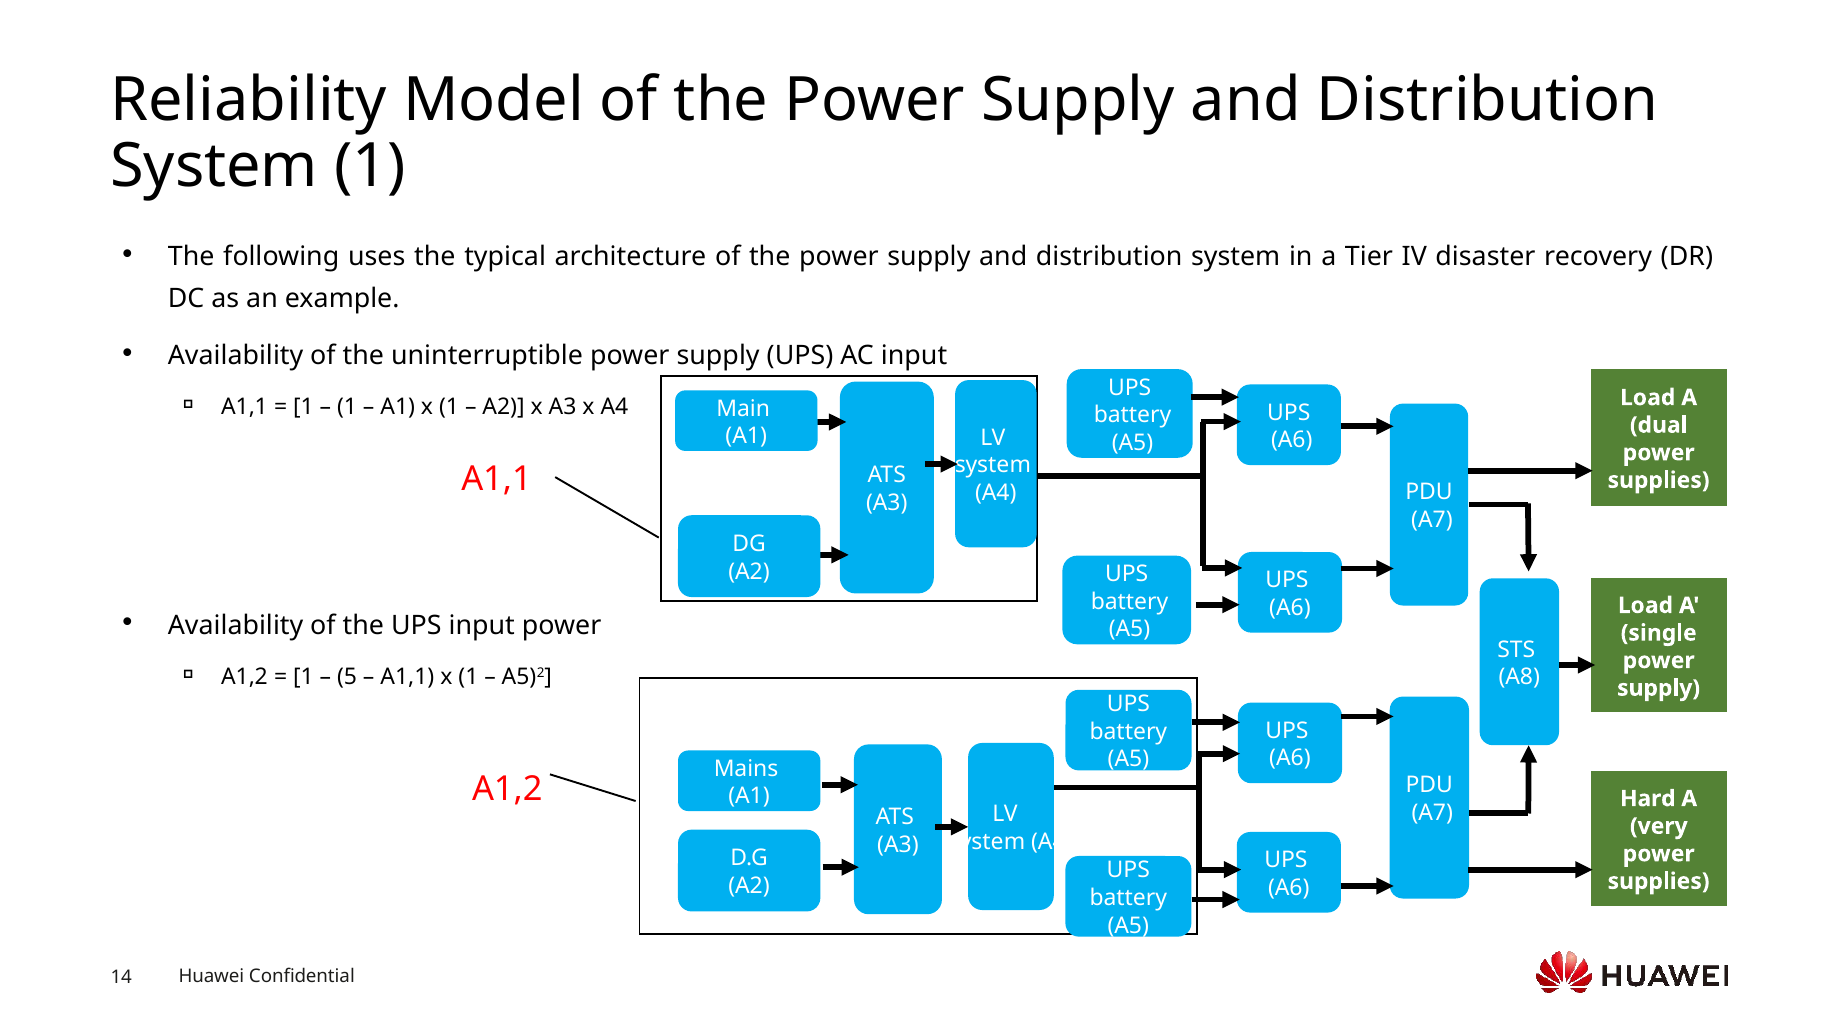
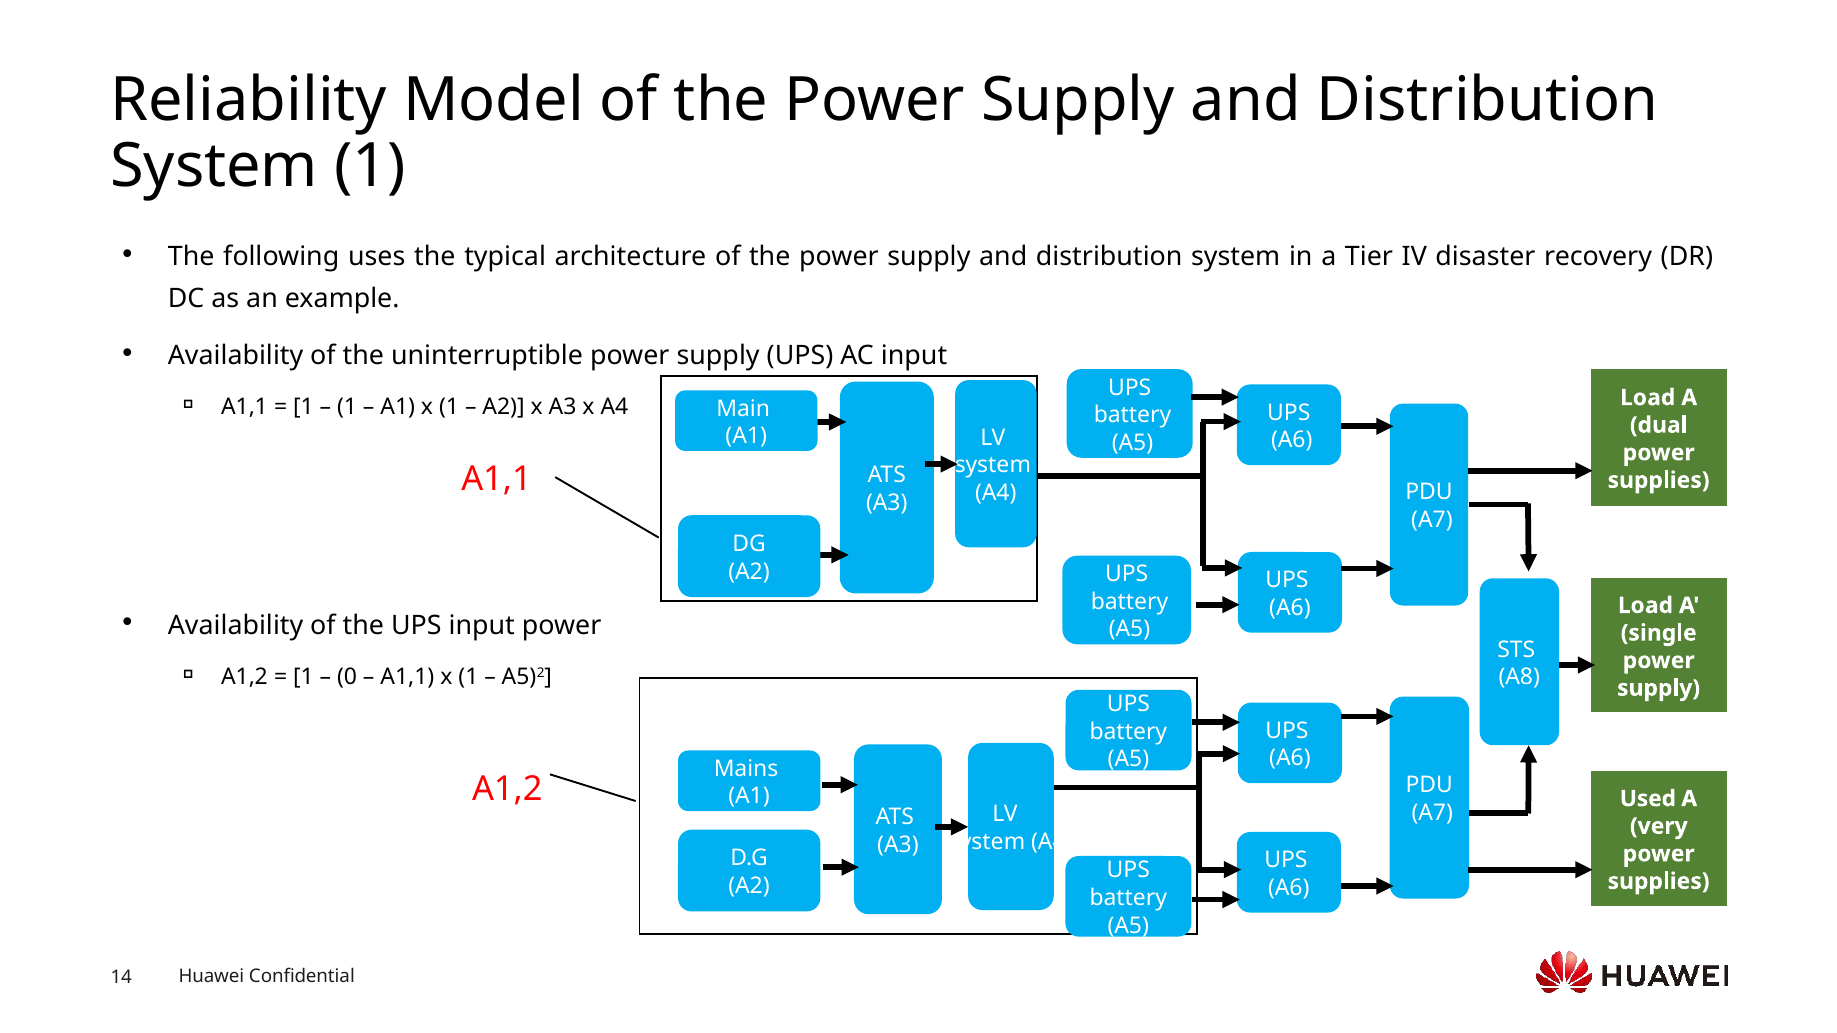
5: 5 -> 0 (347, 677)
Hard: Hard -> Used (1648, 799)
